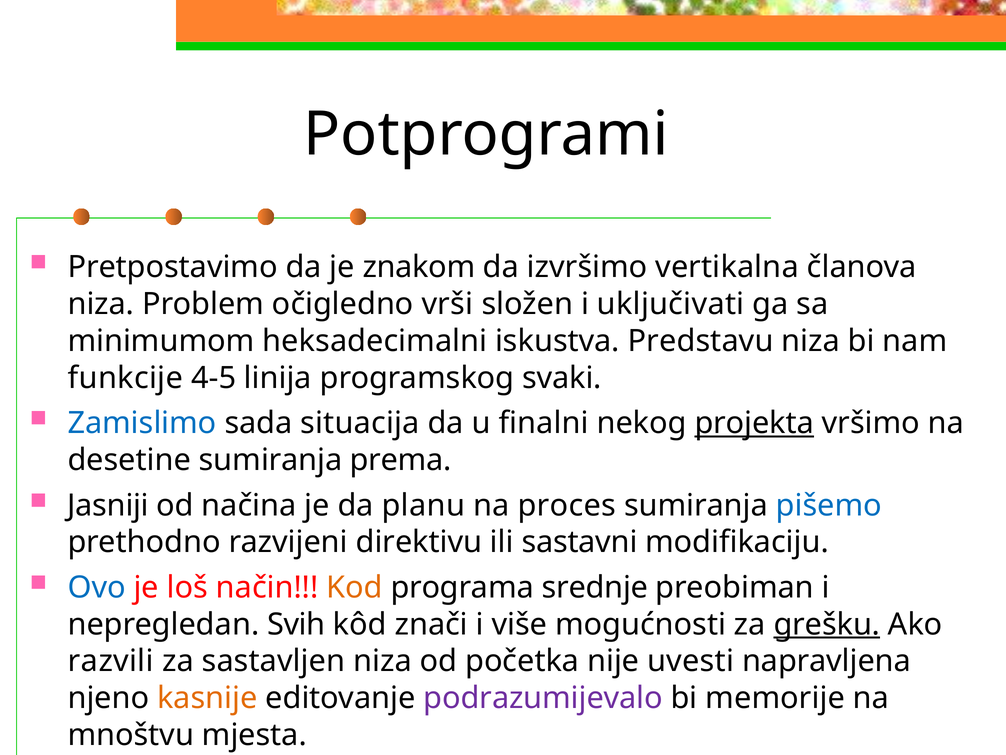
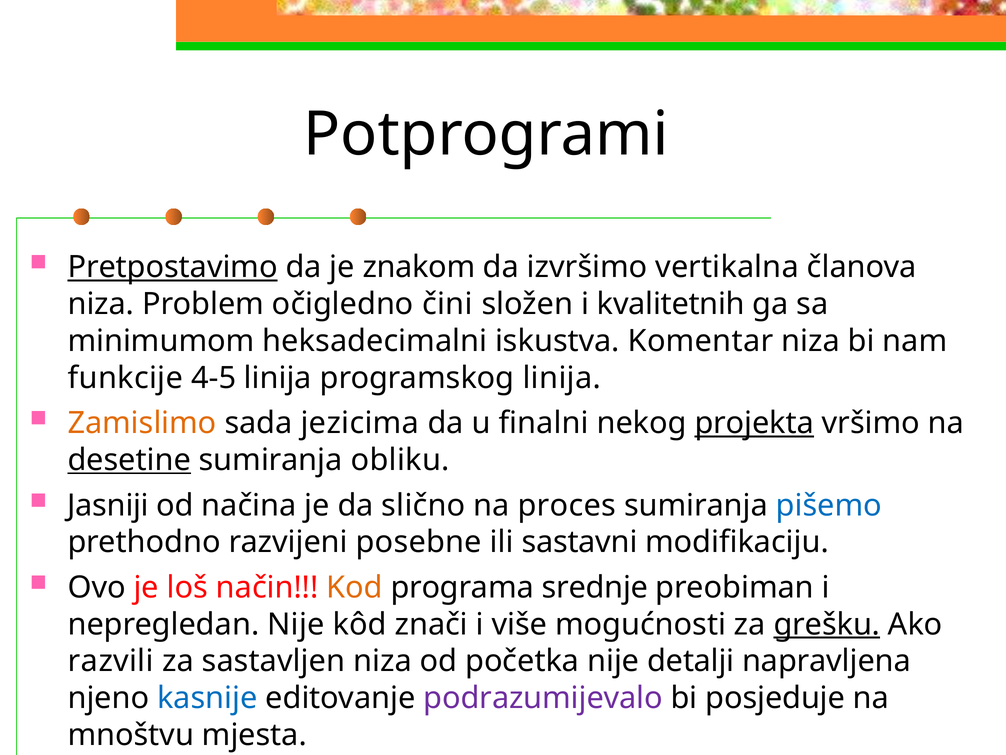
Pretpostavimo underline: none -> present (173, 267)
vrši: vrši -> čini (447, 304)
uključivati: uključivati -> kvalitetnih (671, 304)
Predstavu: Predstavu -> Komentar (701, 341)
programskog svaki: svaki -> linija (562, 378)
Zamislimo colour: blue -> orange (142, 423)
situacija: situacija -> jezicima (360, 423)
desetine underline: none -> present (129, 460)
prema: prema -> obliku (400, 460)
planu: planu -> slično (423, 505)
direktivu: direktivu -> posebne (419, 542)
Ovo colour: blue -> black (97, 587)
nepregledan Svih: Svih -> Nije (296, 624)
uvesti: uvesti -> detalji (691, 661)
kasnije colour: orange -> blue (207, 698)
memorije: memorije -> posjeduje (775, 698)
